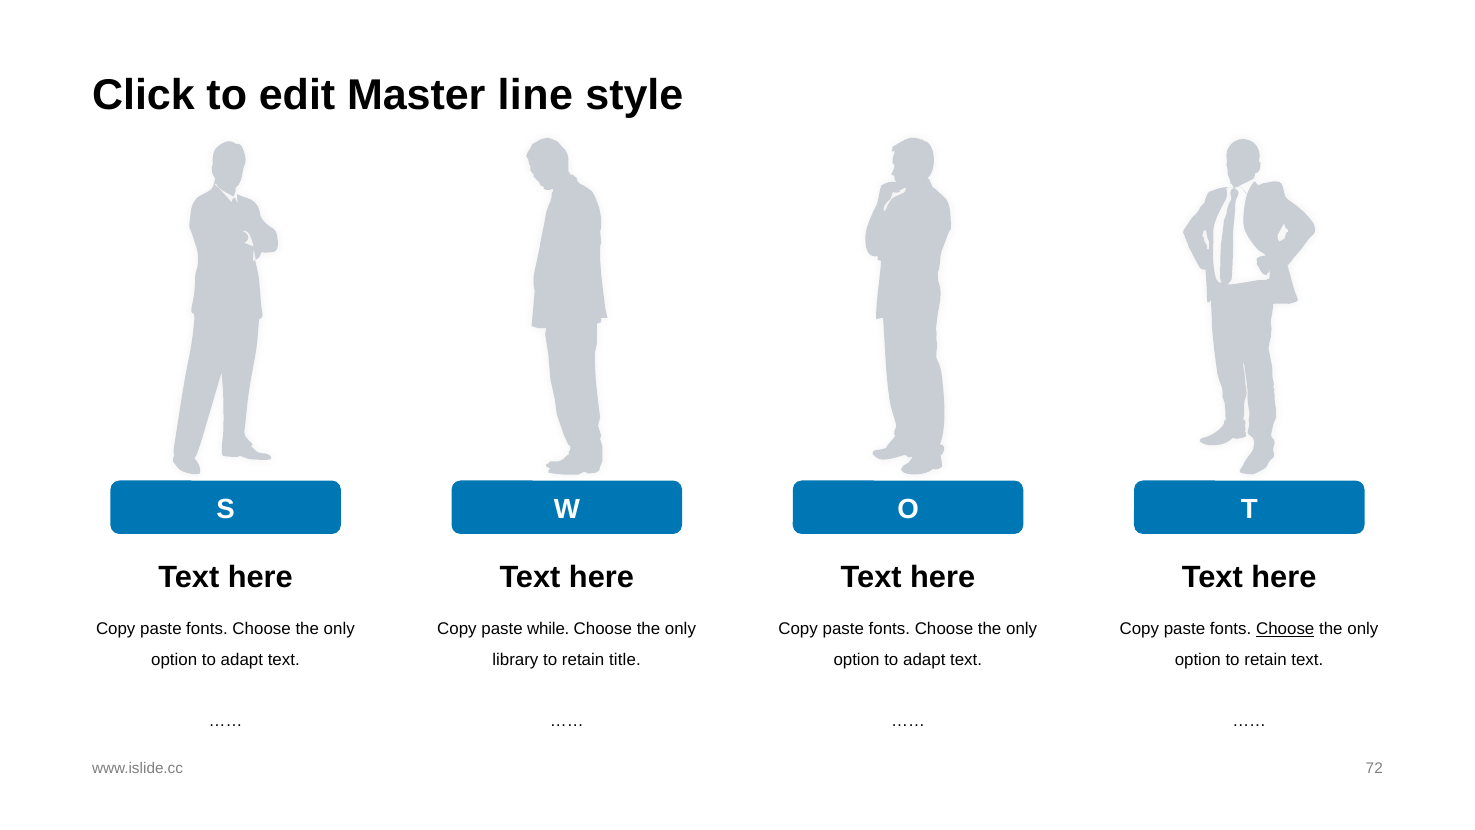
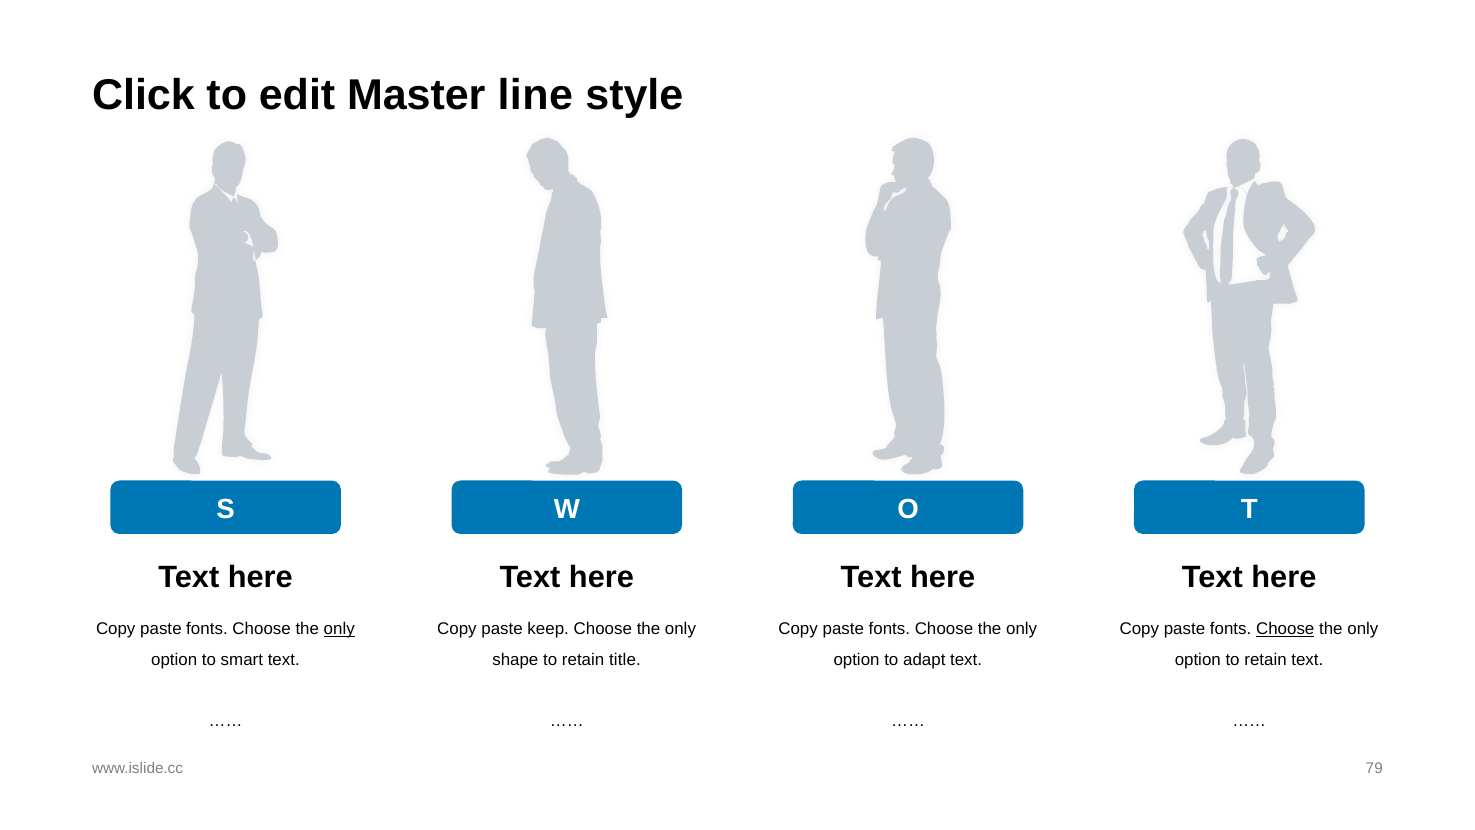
only underline: none -> present (339, 629)
while: while -> keep (548, 629)
adapt: adapt -> smart (242, 659)
library: library -> shape (515, 659)
72: 72 -> 79 (1374, 769)
